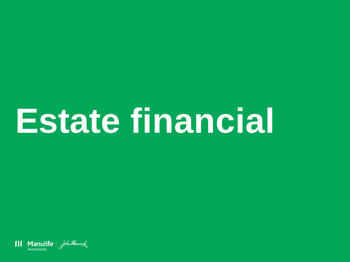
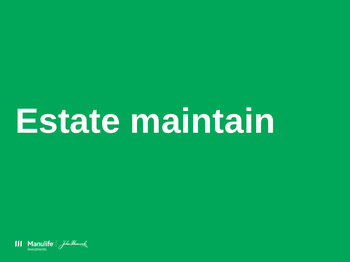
financial: financial -> maintain (203, 122)
